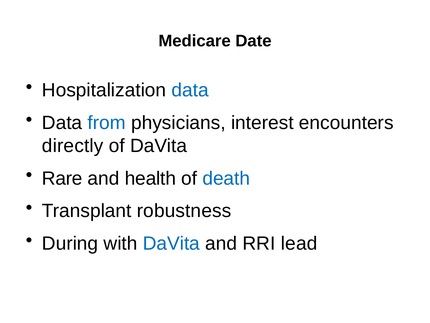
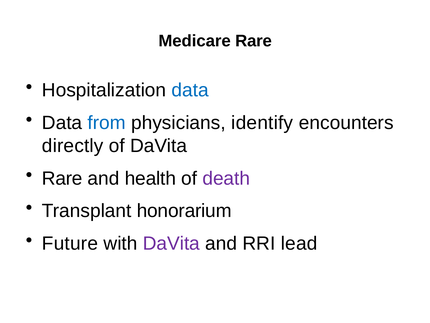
Medicare Date: Date -> Rare (254, 41)
interest: interest -> identify (262, 123)
death colour: blue -> purple (226, 178)
robustness: robustness -> honorarium (184, 211)
During: During -> Future (70, 243)
DaVita colour: blue -> purple (171, 243)
